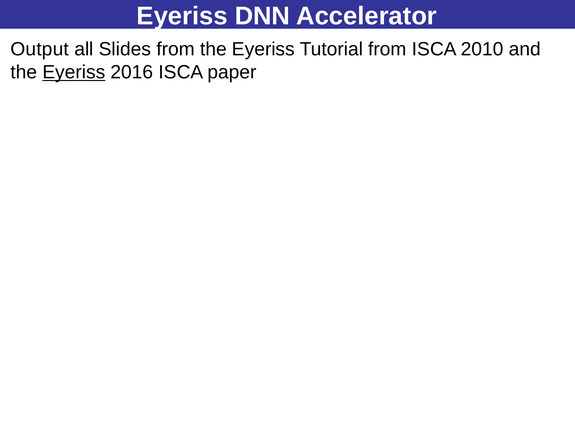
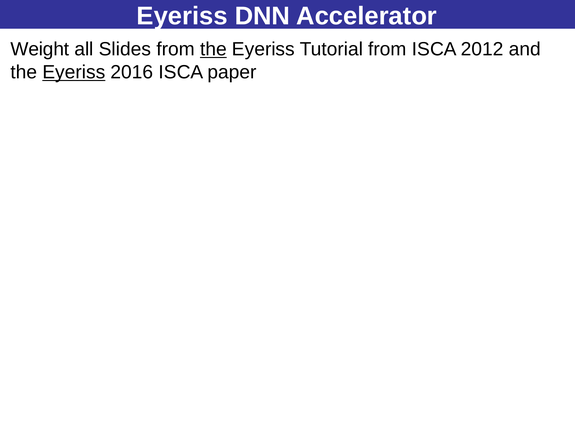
Output: Output -> Weight (40, 49)
the underline: none -> present (213, 49)
2010: 2010 -> 2012 (482, 49)
